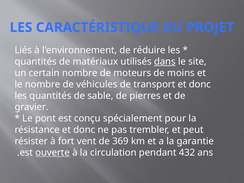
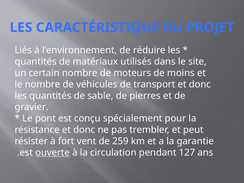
dans underline: present -> none (165, 62)
369: 369 -> 259 (120, 141)
432: 432 -> 127 (187, 153)
